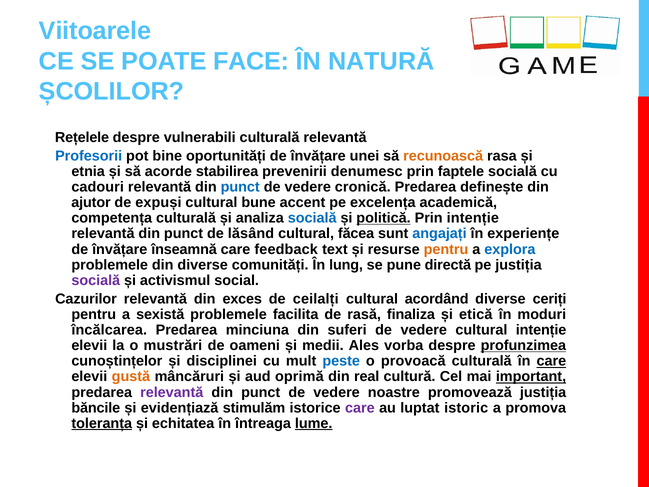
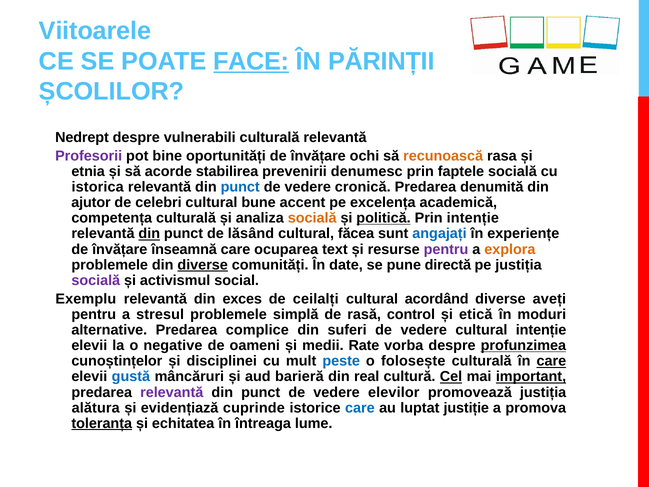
FACE underline: none -> present (251, 61)
NATURĂ: NATURĂ -> PĂRINȚII (381, 61)
Rețelele: Rețelele -> Nedrept (82, 137)
Profesorii colour: blue -> purple (89, 156)
unei: unei -> ochi (364, 156)
cadouri: cadouri -> istorica (98, 187)
definește: definește -> denumită (492, 187)
expuși: expuși -> celebri (158, 202)
socială colour: blue -> orange (312, 218)
din underline: none -> present (149, 234)
feedback: feedback -> ocuparea (286, 249)
pentru colour: orange -> purple (446, 249)
explora colour: blue -> orange (510, 249)
diverse underline: none -> present (203, 265)
lung: lung -> date (346, 265)
Cazurilor: Cazurilor -> Exemplu (86, 299)
ceriți: ceriți -> aveți (549, 299)
sexistă: sexistă -> stresul (160, 314)
facilita: facilita -> simplă (296, 314)
finaliza: finaliza -> control (411, 314)
încălcarea: încălcarea -> alternative (109, 330)
minciuna: minciuna -> complice (257, 330)
mustrări: mustrări -> negative (173, 345)
Ales: Ales -> Rate (364, 345)
provoacă: provoacă -> folosește (413, 361)
gustă colour: orange -> blue (131, 377)
oprimă: oprimă -> barieră (299, 377)
Cel underline: none -> present (451, 377)
noastre: noastre -> elevilor (394, 392)
băncile: băncile -> alătura (96, 408)
stimulăm: stimulăm -> cuprinde (254, 408)
care colour: purple -> blue (360, 408)
istoric: istoric -> justiție (466, 408)
lume underline: present -> none (314, 423)
